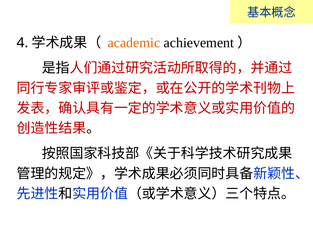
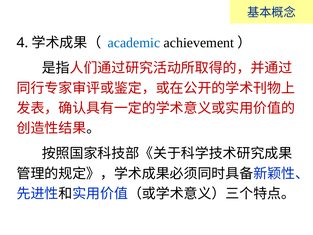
academic colour: orange -> blue (134, 43)
